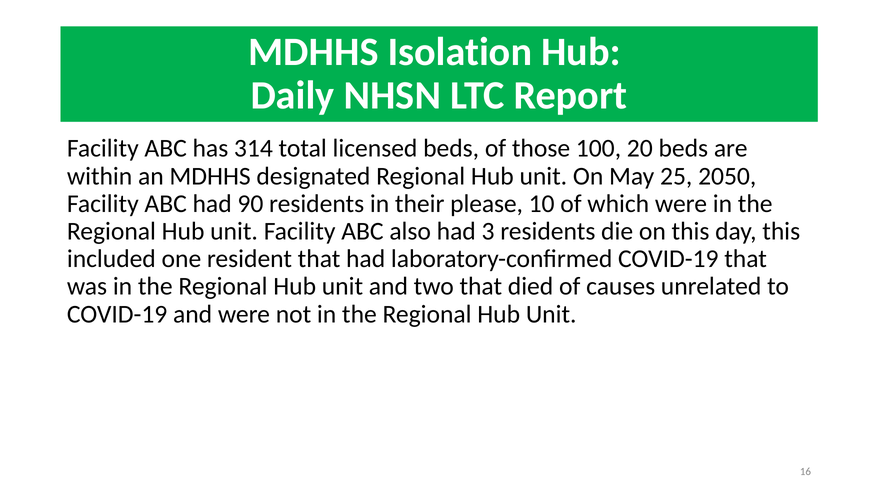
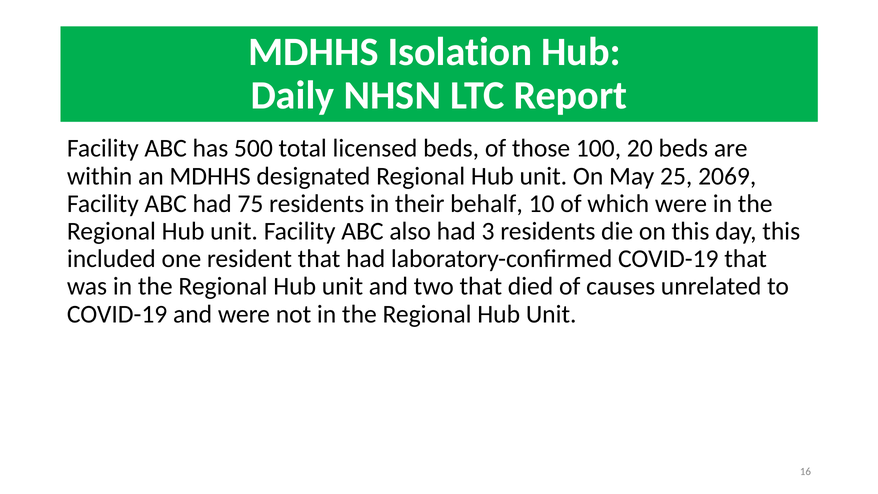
314: 314 -> 500 (253, 148)
2050: 2050 -> 2069 (727, 176)
90: 90 -> 75 (250, 204)
please: please -> behalf (487, 204)
